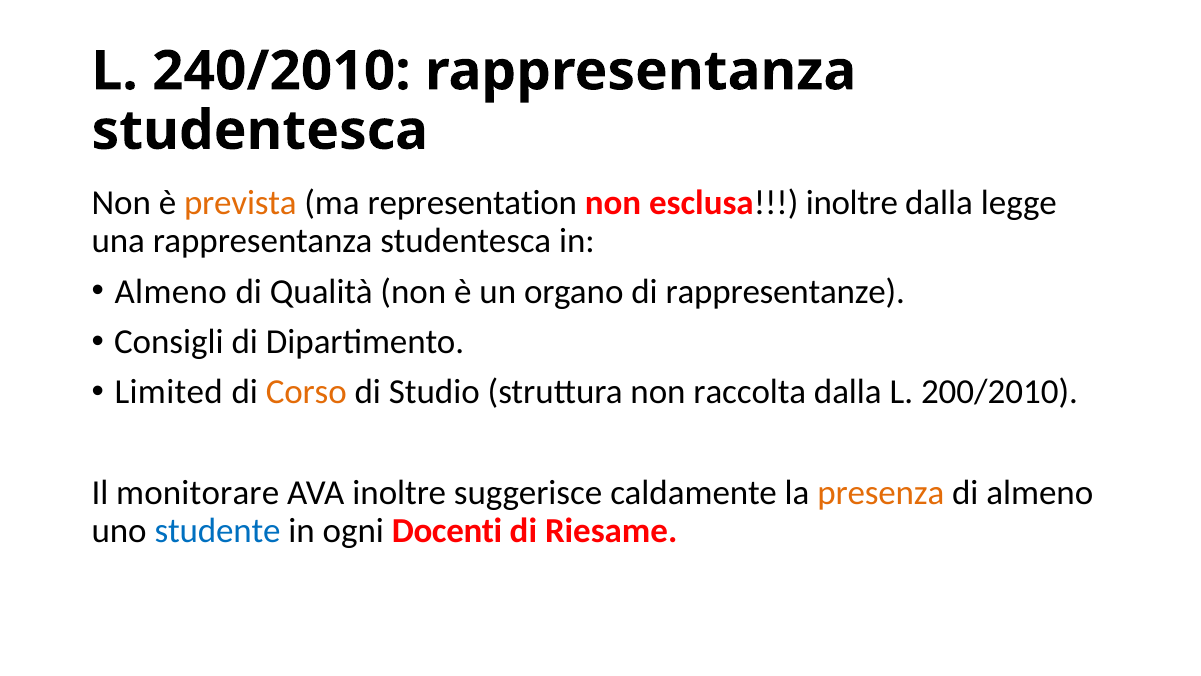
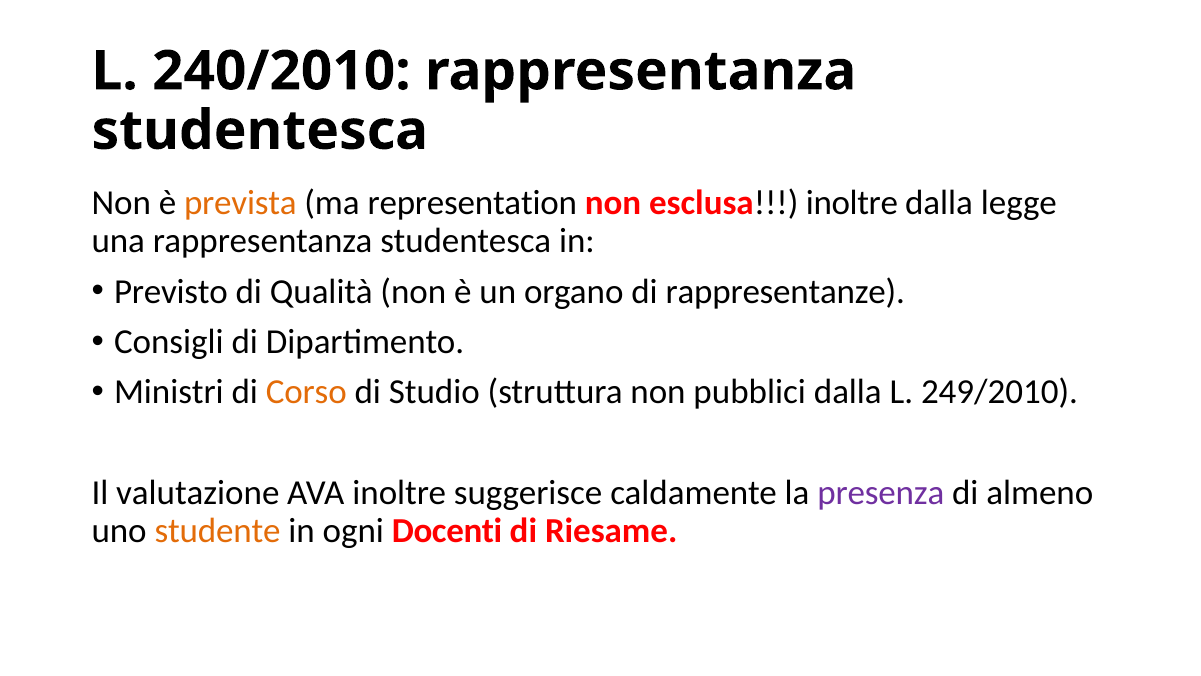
Almeno: Almeno -> Previsto (171, 291)
Limited: Limited -> Ministri (169, 392)
raccolta: raccolta -> pubblici (750, 392)
200/2010: 200/2010 -> 249/2010 (999, 392)
monitorare: monitorare -> valutazione (198, 493)
presenza colour: orange -> purple (881, 493)
studente colour: blue -> orange (218, 531)
